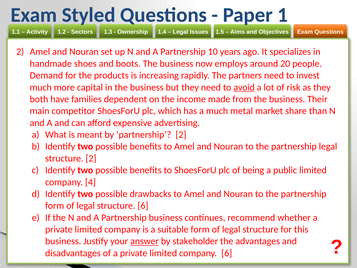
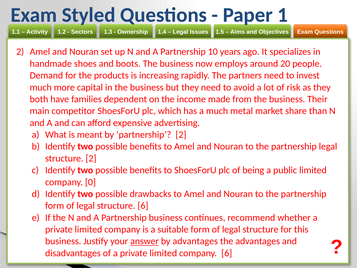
avoid underline: present -> none (244, 87)
4: 4 -> 0 (90, 182)
by stakeholder: stakeholder -> advantages (195, 241)
